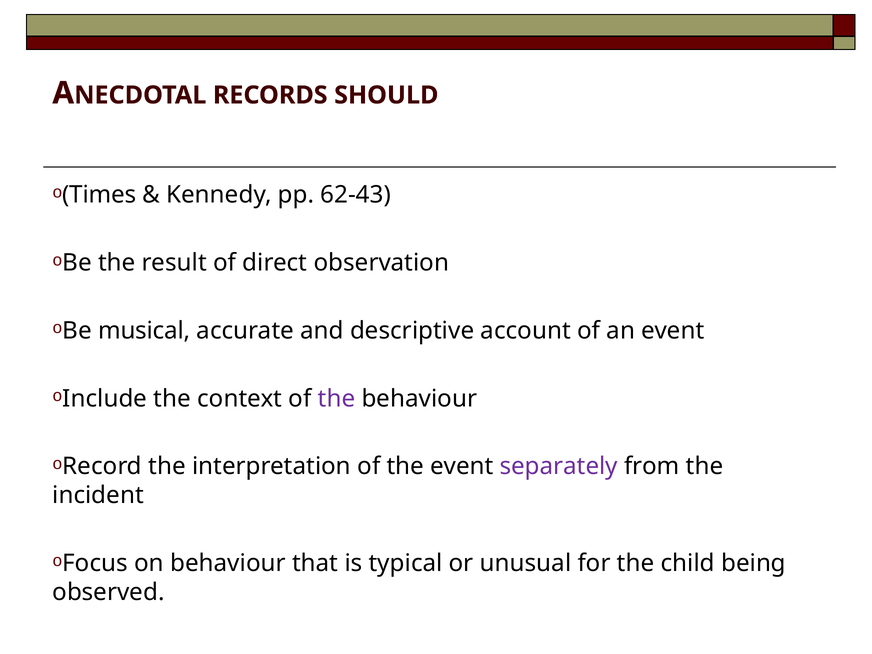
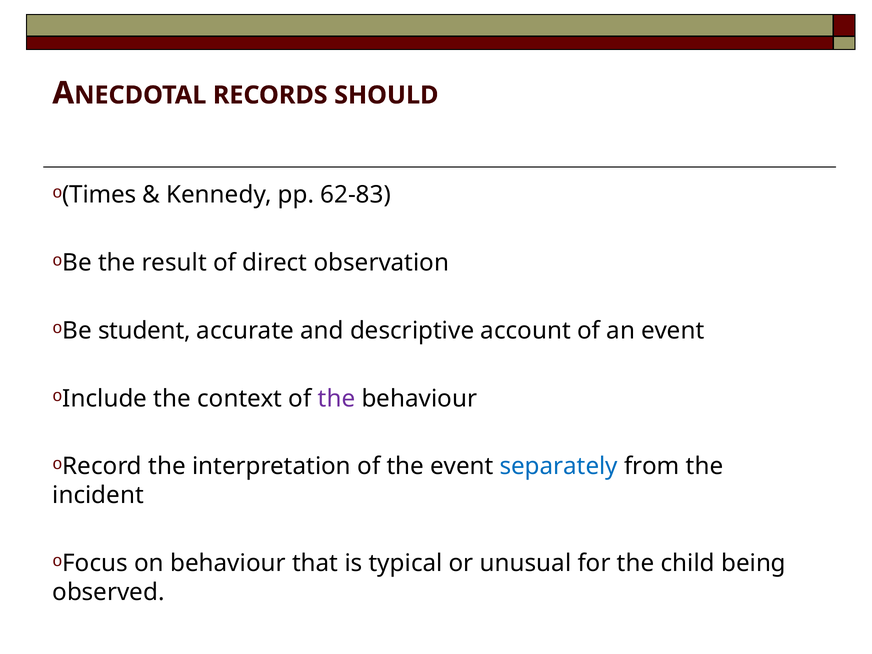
62-43: 62-43 -> 62-83 (356, 195)
musical: musical -> student (144, 331)
separately colour: purple -> blue (559, 466)
